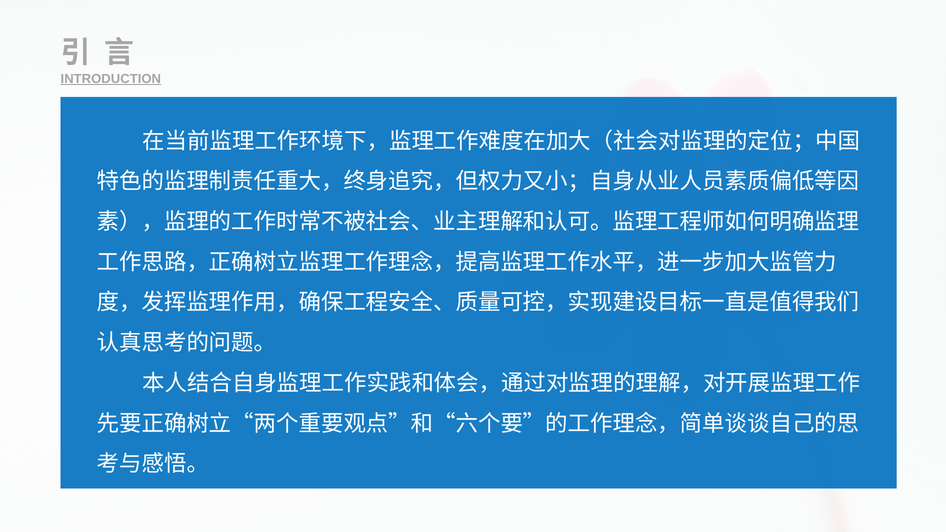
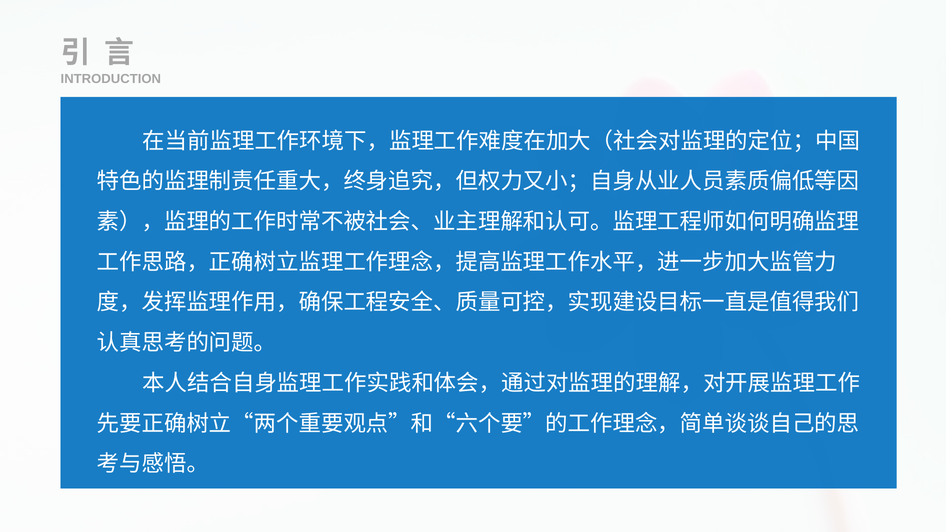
INTRODUCTION underline: present -> none (111, 79)
